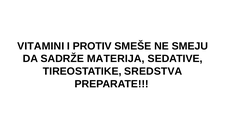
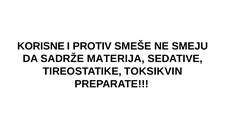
VITAMINI: VITAMINI -> KORISNE (41, 46)
SREDSTVA: SREDSTVA -> TOKSIKVIN (153, 71)
